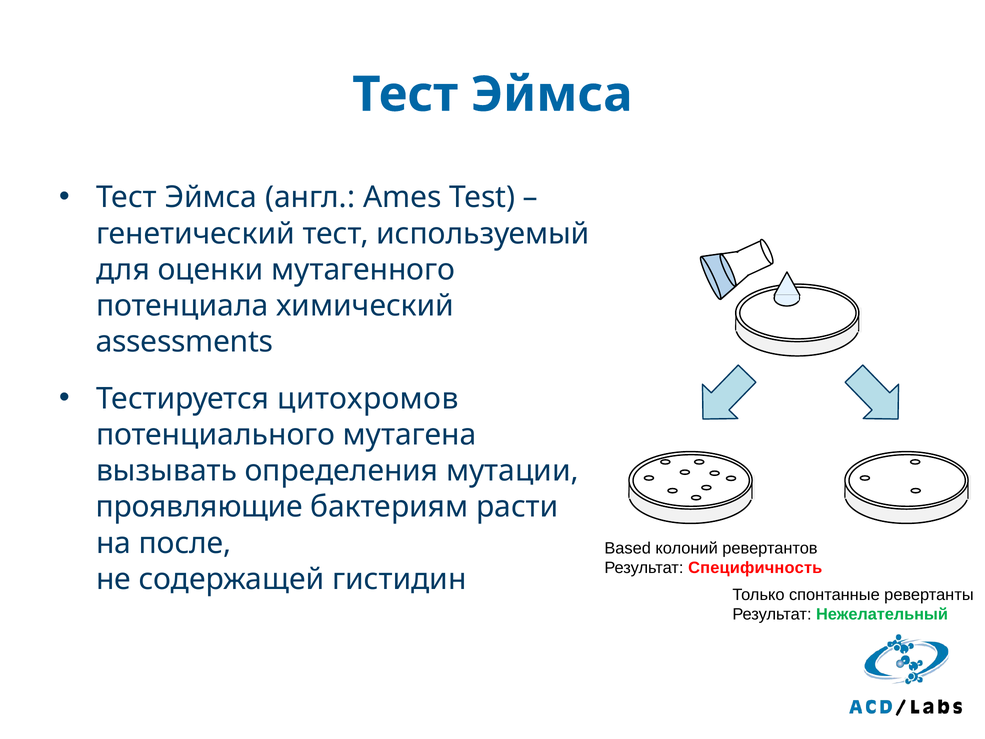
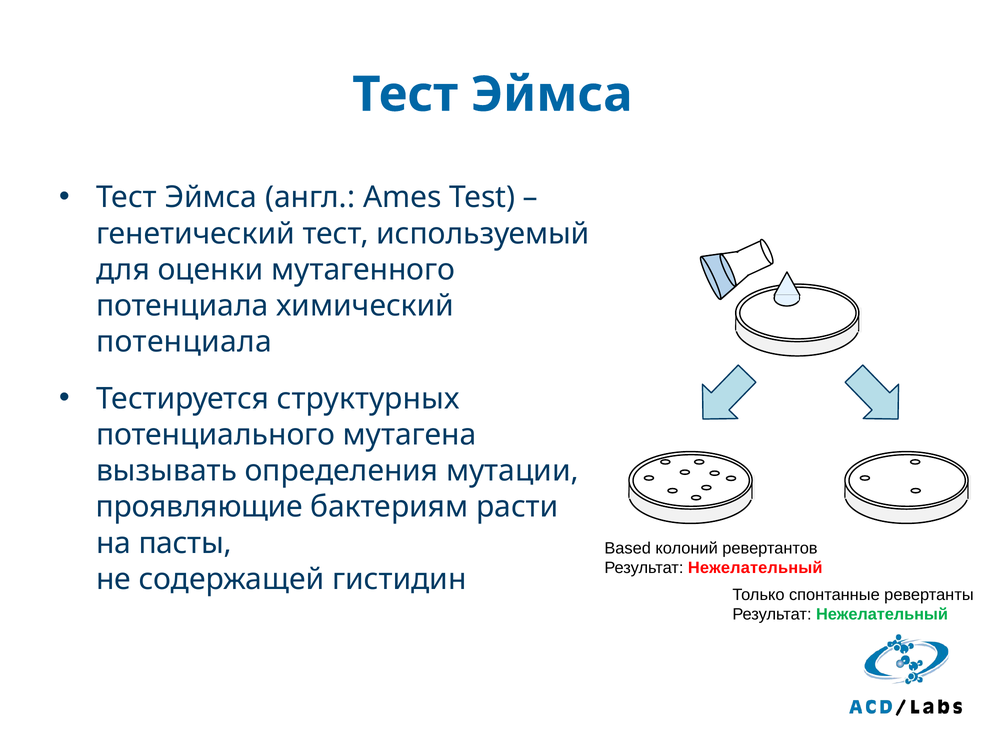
assessments: assessments -> потенциала (184, 342)
цитохромов: цитохромов -> структурных (368, 398)
после: после -> пасты (185, 543)
Специфичность: Специфичность -> Нежелательный (755, 568)
